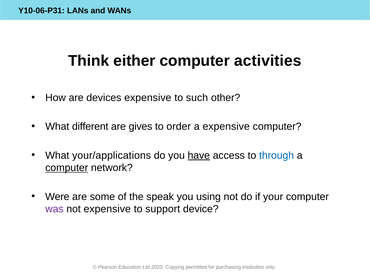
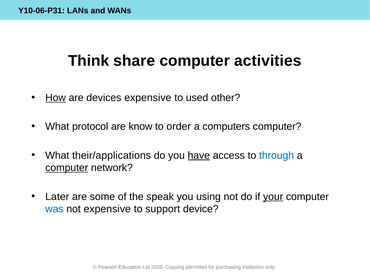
either: either -> share (134, 61)
How underline: none -> present (56, 98)
such: such -> used (197, 98)
different: different -> protocol (90, 126)
gives: gives -> know (141, 126)
a expensive: expensive -> computers (226, 126)
your/applications: your/applications -> their/applications (112, 155)
Were: Were -> Later (57, 196)
your underline: none -> present (273, 196)
was colour: purple -> blue (54, 209)
